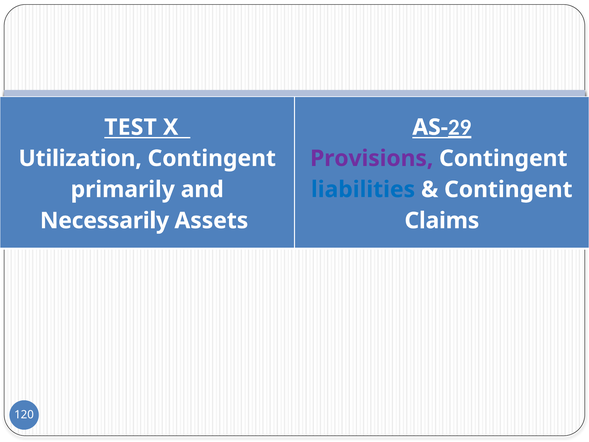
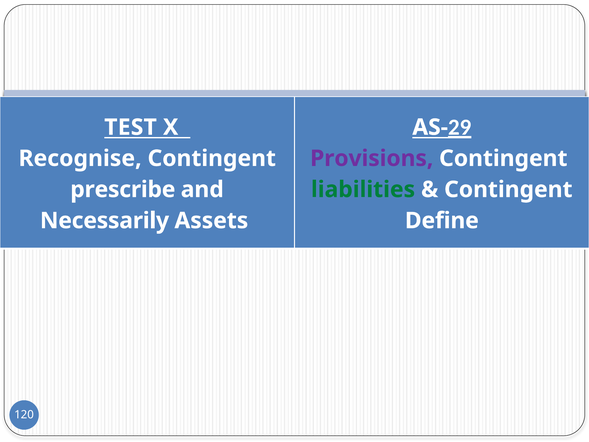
Utilization: Utilization -> Recognise (80, 158)
primarily: primarily -> prescribe (123, 189)
liabilities colour: blue -> green (363, 189)
Claims: Claims -> Define (442, 221)
